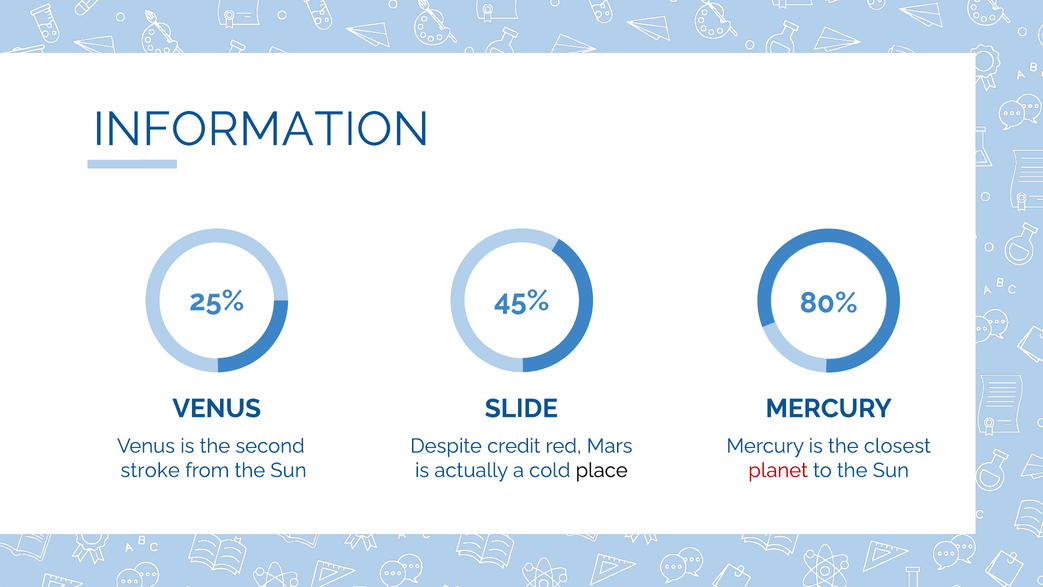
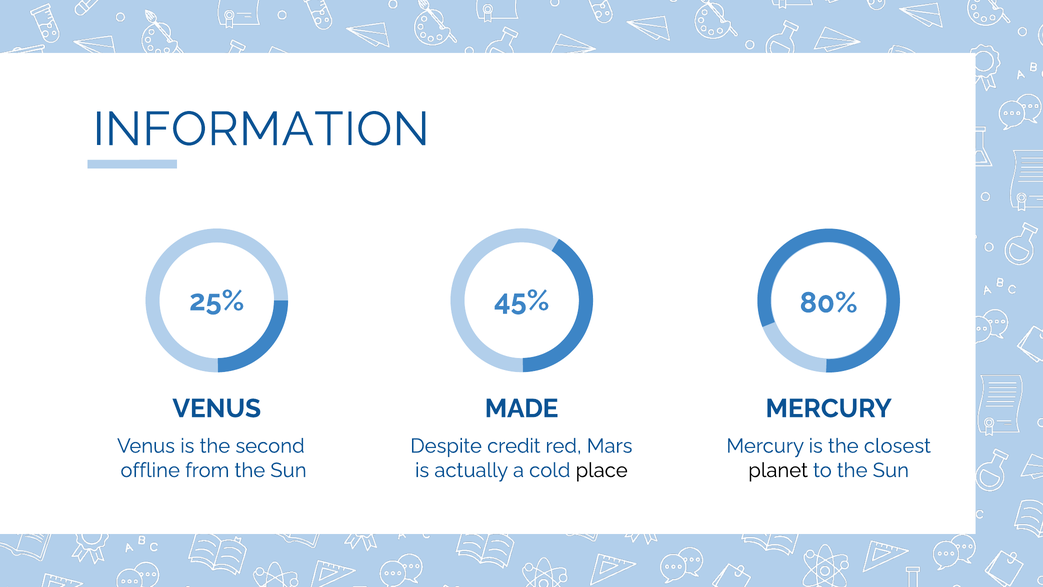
SLIDE: SLIDE -> MADE (522, 408)
stroke: stroke -> offline (150, 470)
planet colour: red -> black (778, 470)
